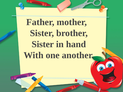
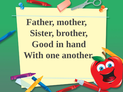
Sister: Sister -> Good (43, 44)
